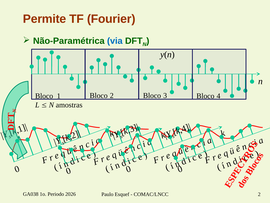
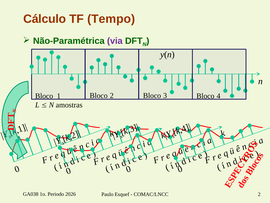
Permite: Permite -> Cálculo (45, 19)
Fourier: Fourier -> Tempo (111, 19)
via colour: blue -> purple (115, 41)
